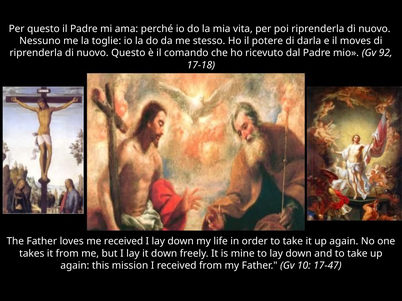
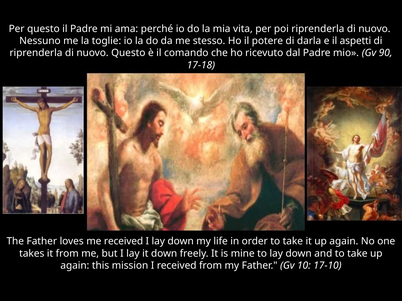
moves: moves -> aspetti (355, 41)
92: 92 -> 90 (386, 53)
17-47: 17-47 -> 17-10 (327, 266)
